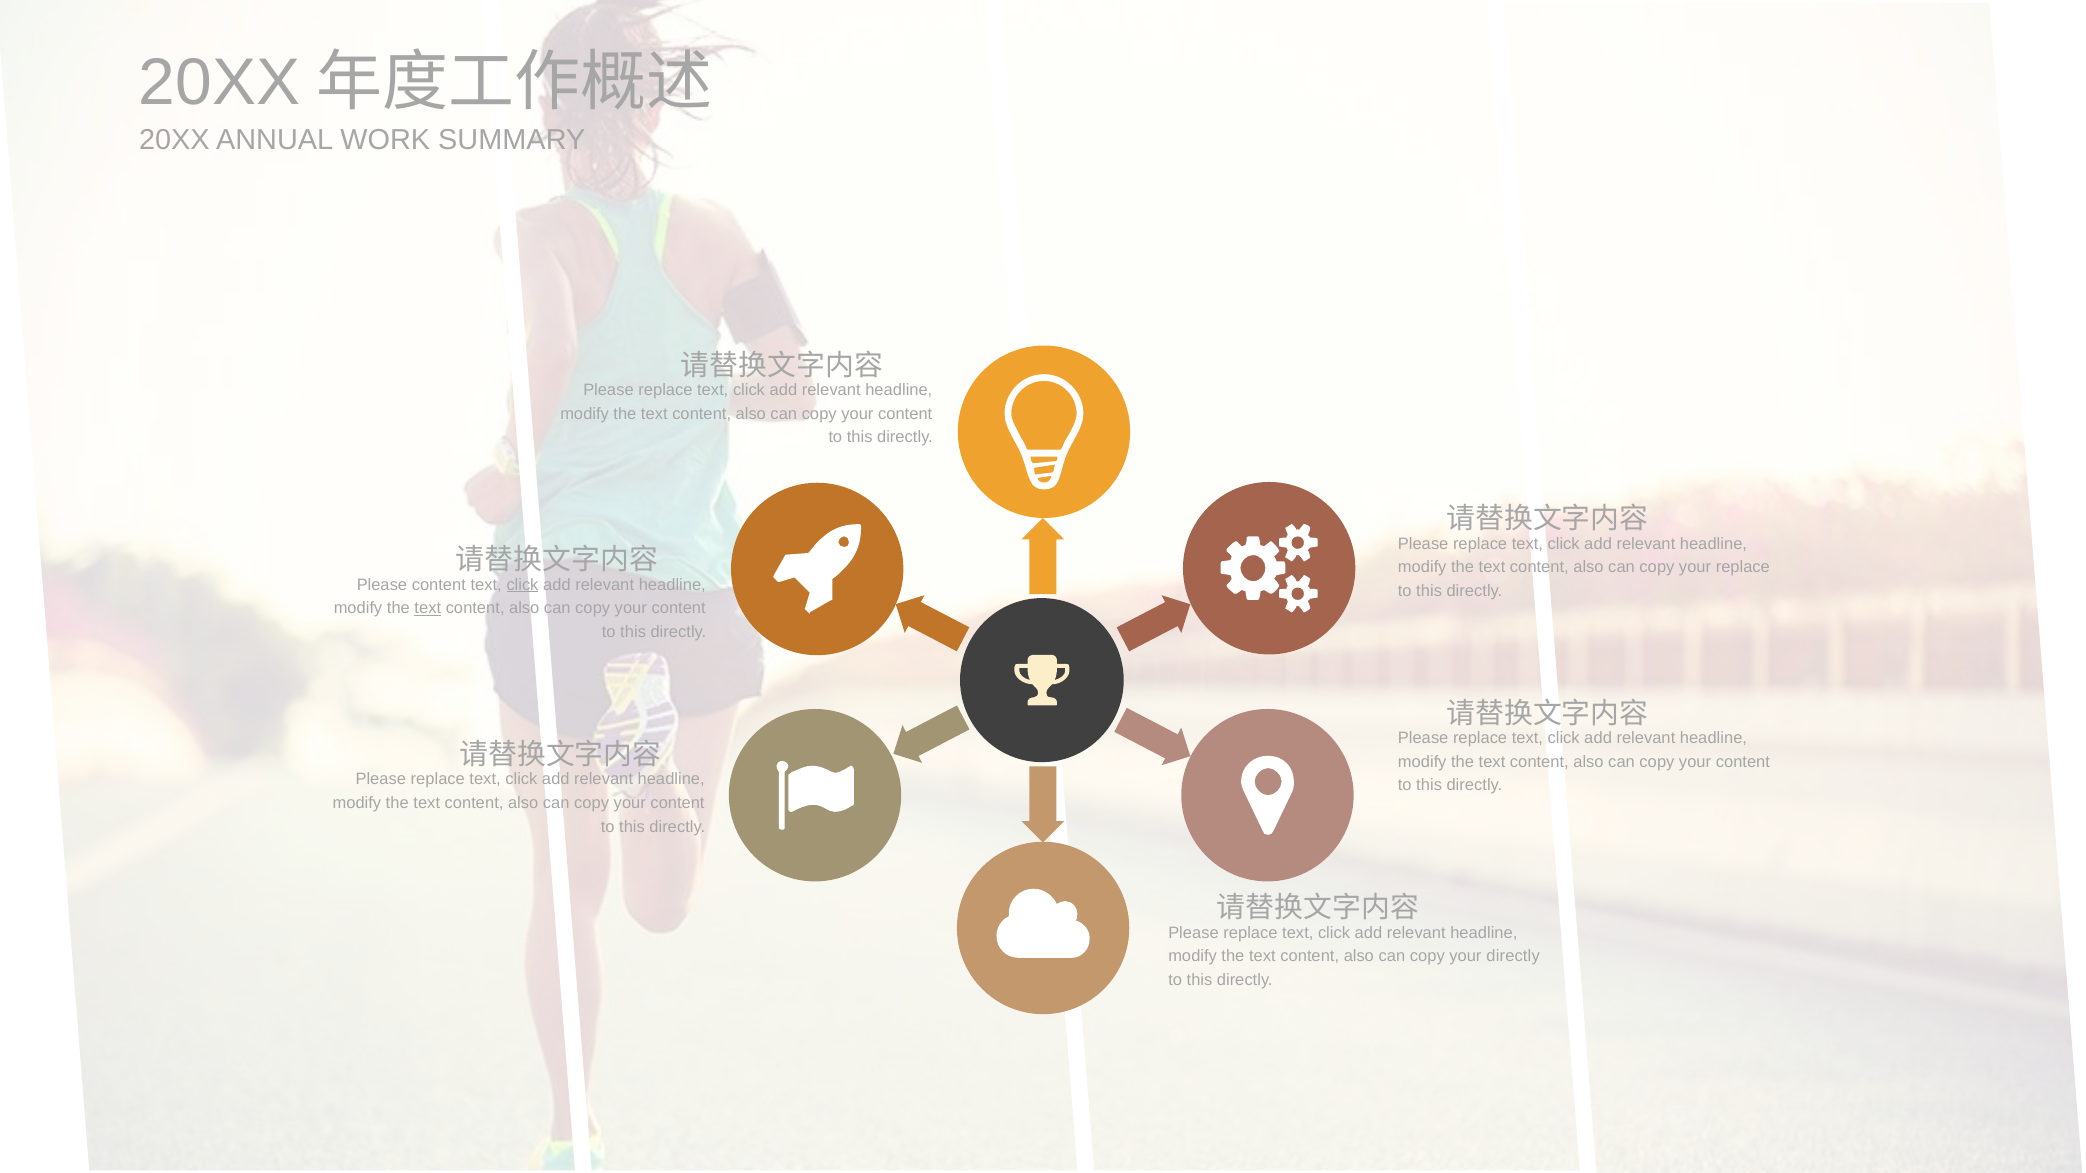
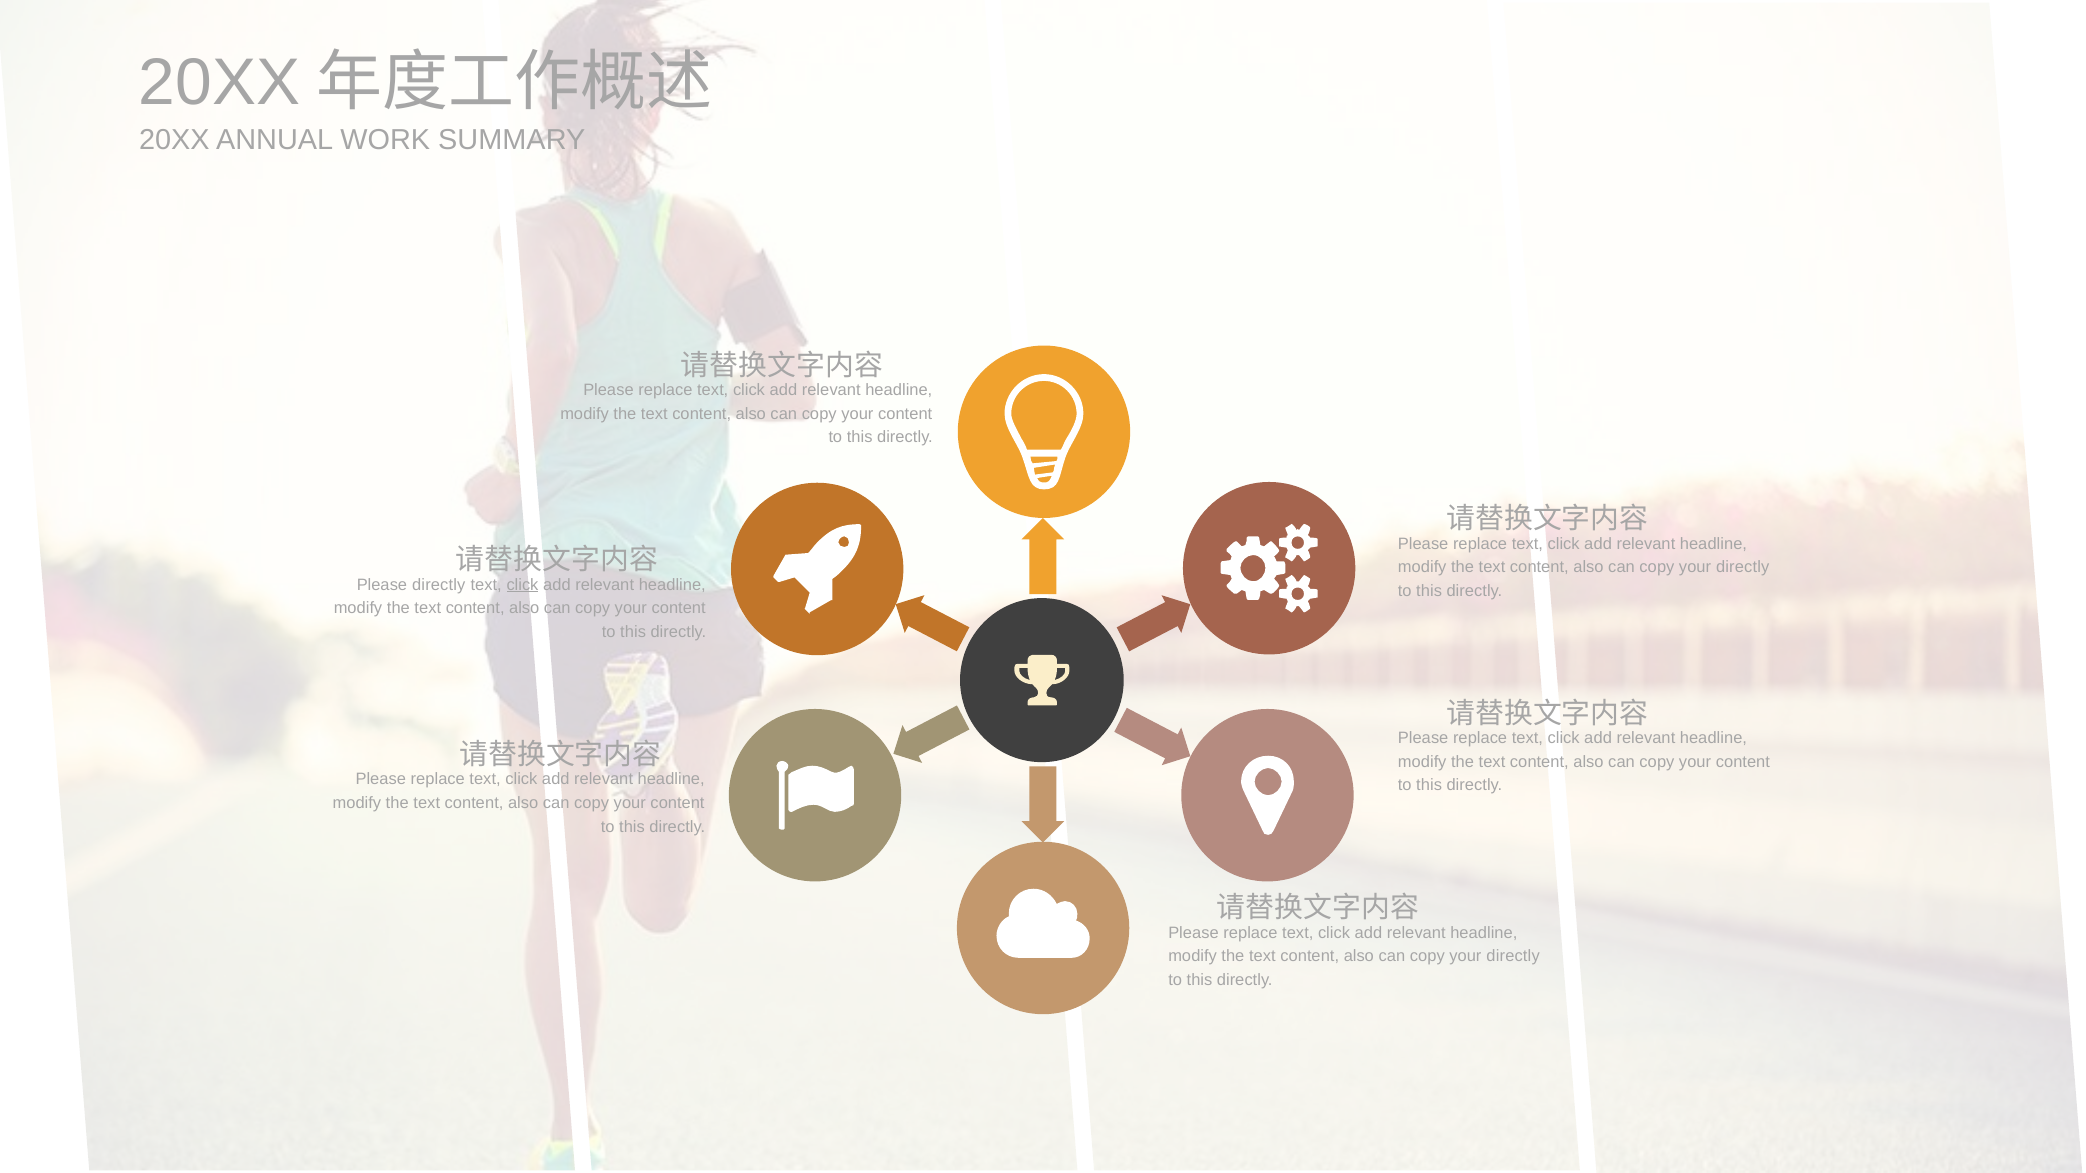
replace: replace -> directly (1743, 567)
Please content: content -> directly (439, 585)
text underline: present -> none (428, 609)
